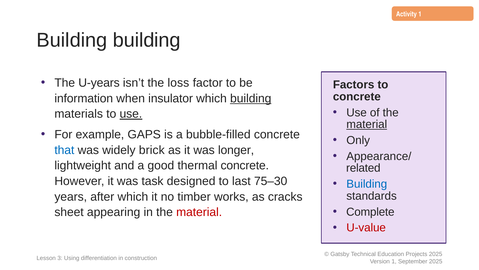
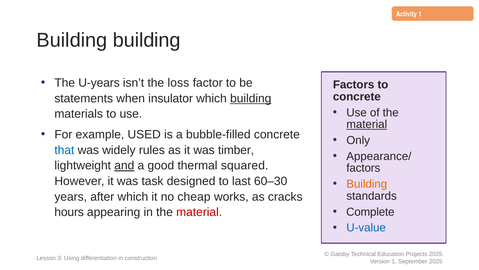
information: information -> statements (84, 98)
use underline: present -> none (131, 114)
GAPS: GAPS -> USED (144, 134)
brick: brick -> rules (152, 150)
longer: longer -> timber (236, 150)
and underline: none -> present (124, 165)
thermal concrete: concrete -> squared (245, 165)
related: related -> factors (363, 168)
75–30: 75–30 -> 60–30 (271, 181)
Building colour: blue -> orange (367, 184)
timber: timber -> cheap (194, 196)
sheet: sheet -> hours (69, 212)
U-value colour: red -> blue (366, 227)
